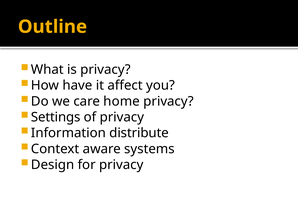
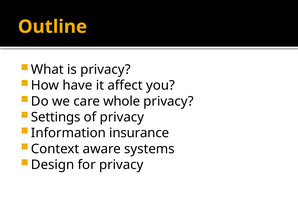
home: home -> whole (122, 102)
distribute: distribute -> insurance (139, 133)
